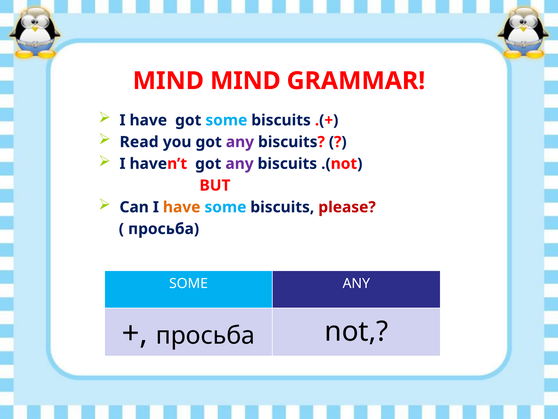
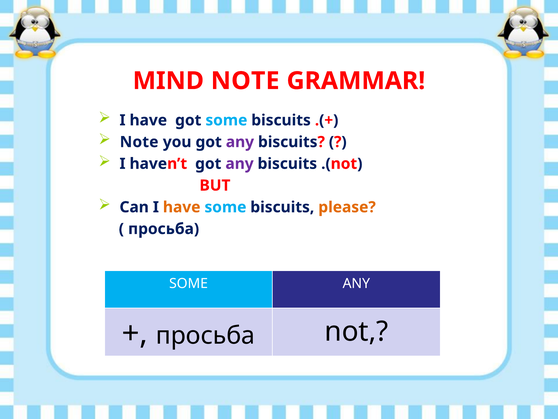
MIND MIND: MIND -> NOTE (245, 81)
Read: Read -> Note (139, 142)
please colour: red -> orange (347, 207)
